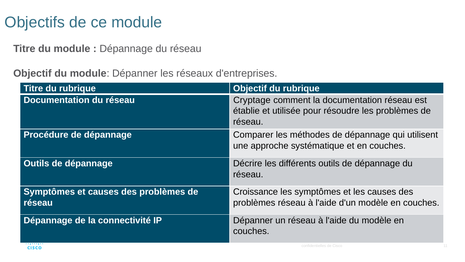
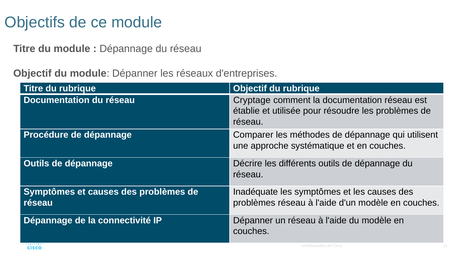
Croissance: Croissance -> Inadéquate (256, 192)
